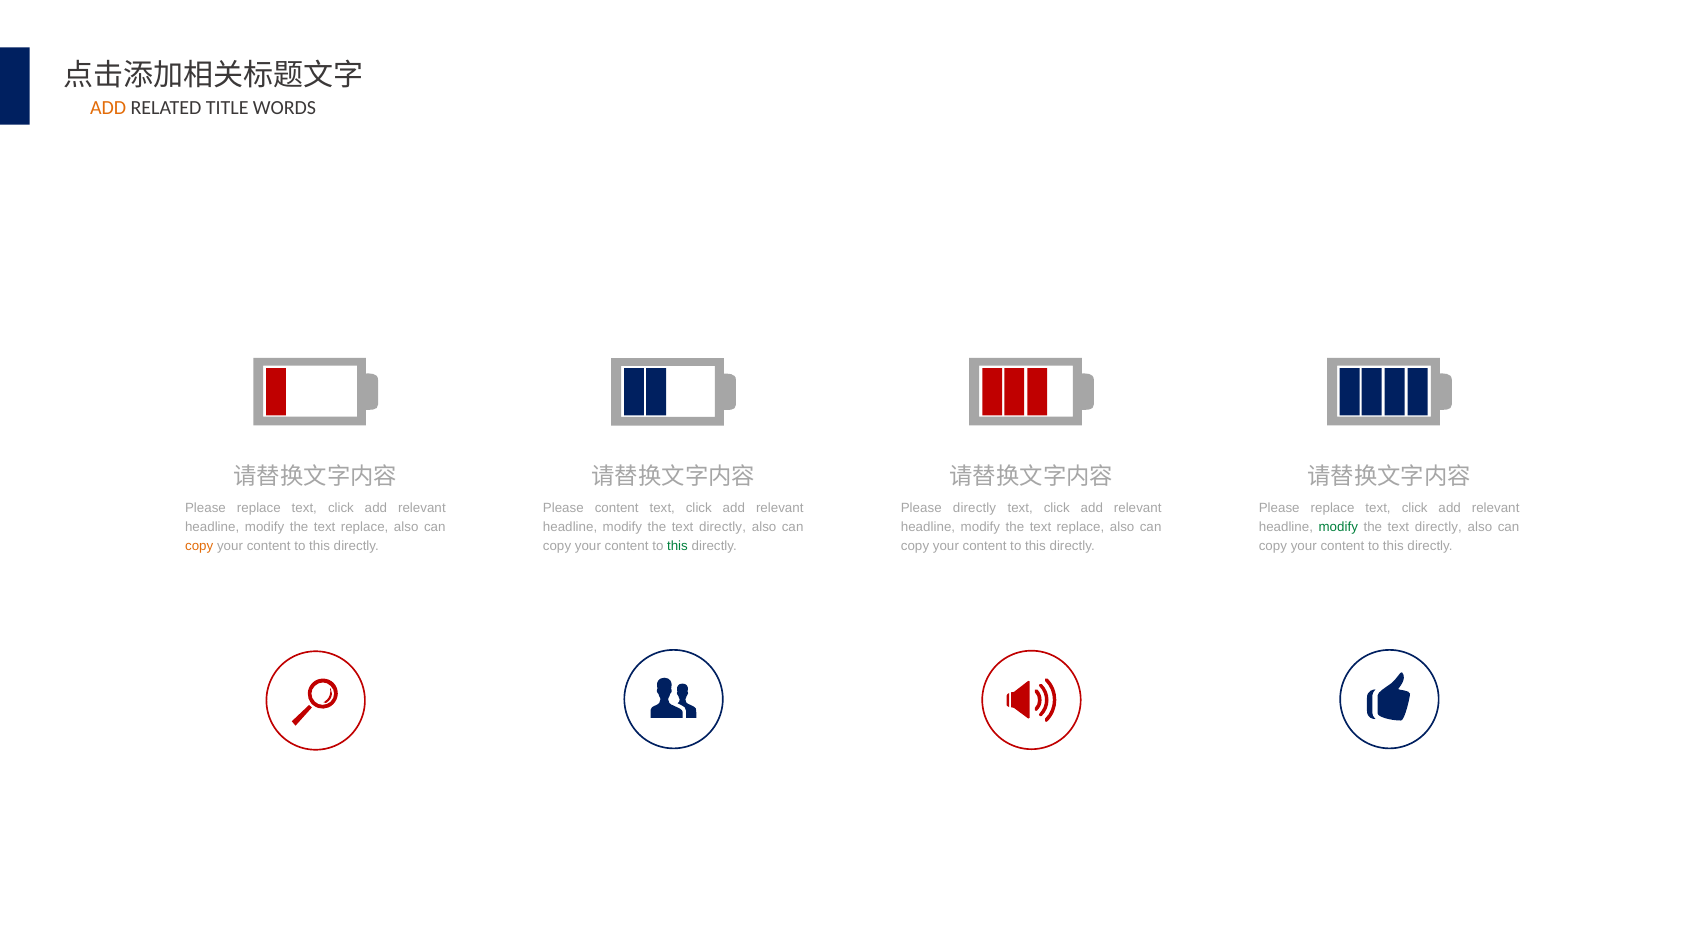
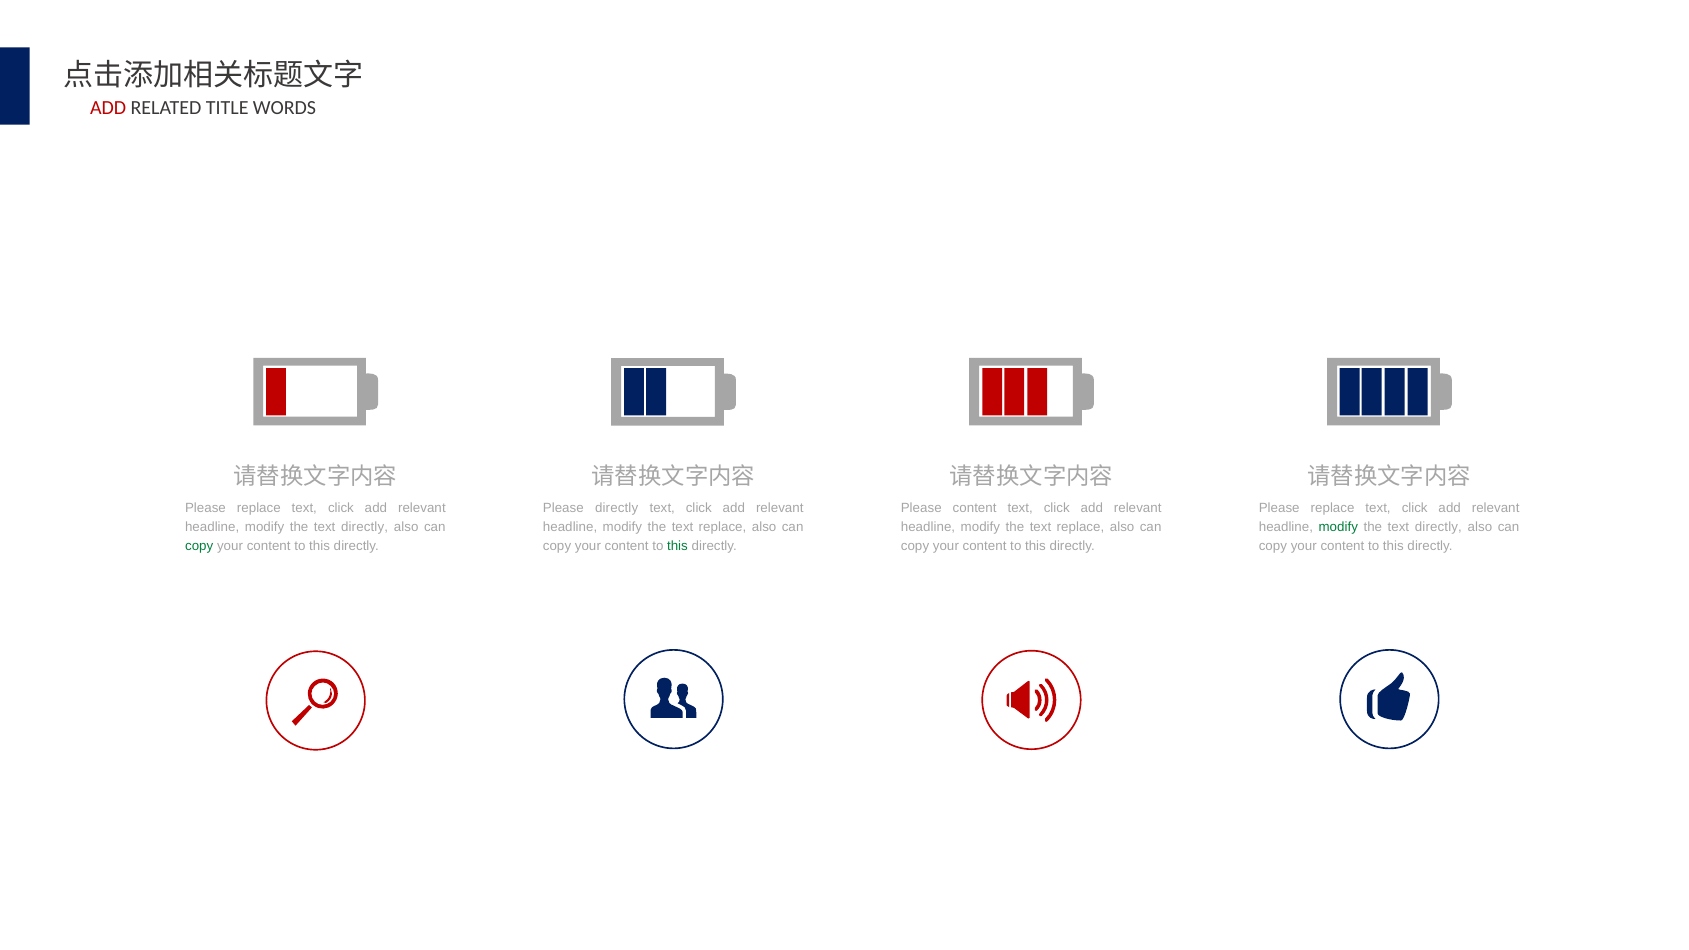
ADD colour: orange -> red (108, 108)
Please content: content -> directly (617, 508)
Please directly: directly -> content (975, 508)
replace: replace -> directly (365, 527)
directly: directly -> replace (723, 527)
copy colour: orange -> green (199, 546)
